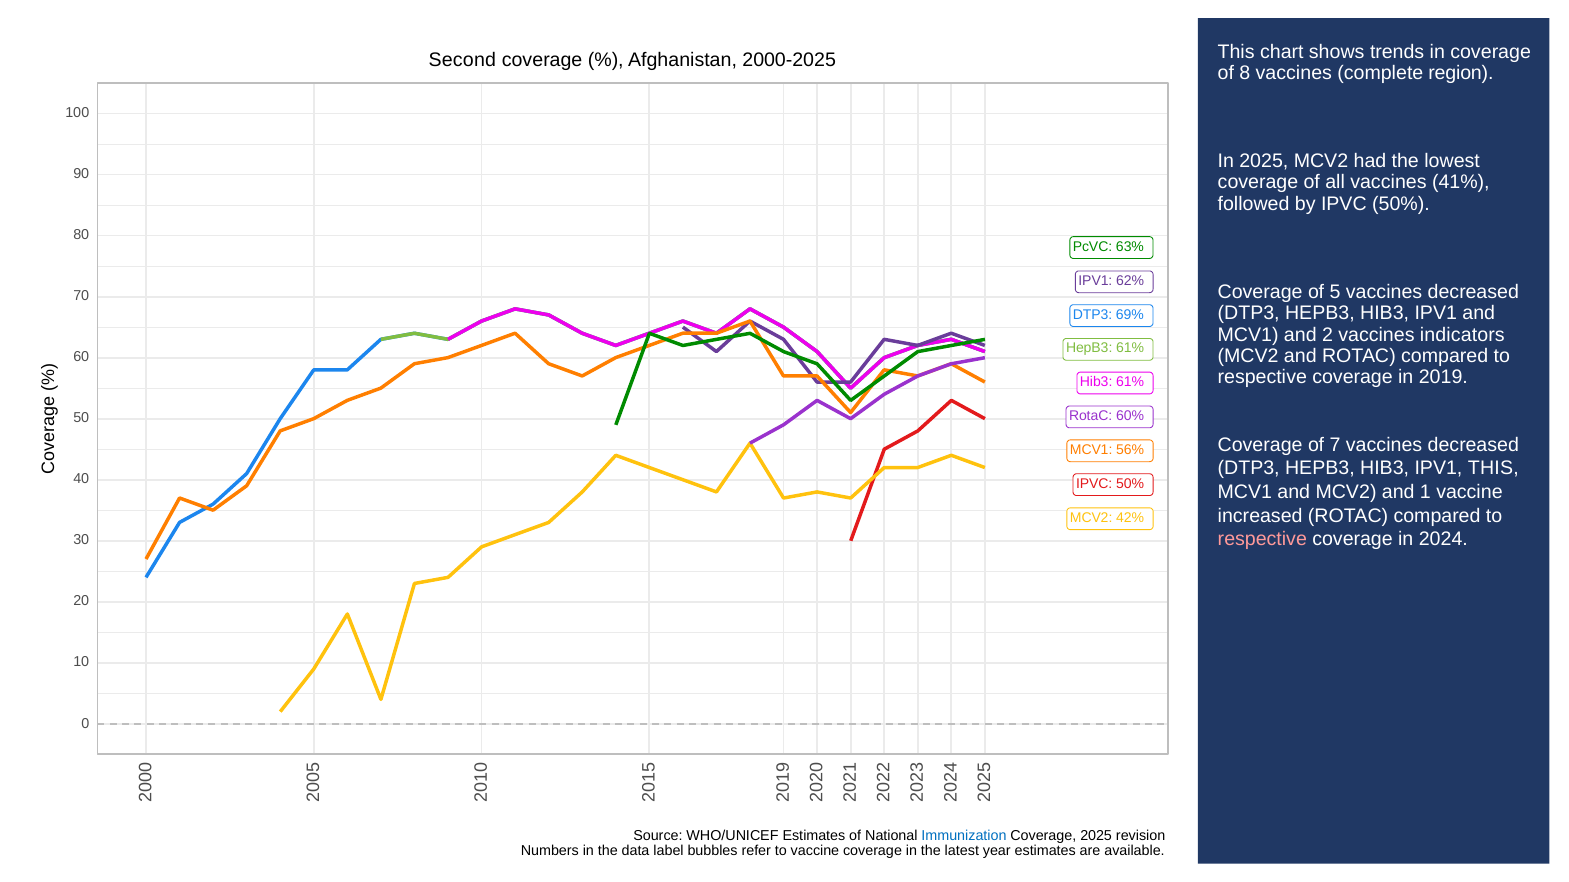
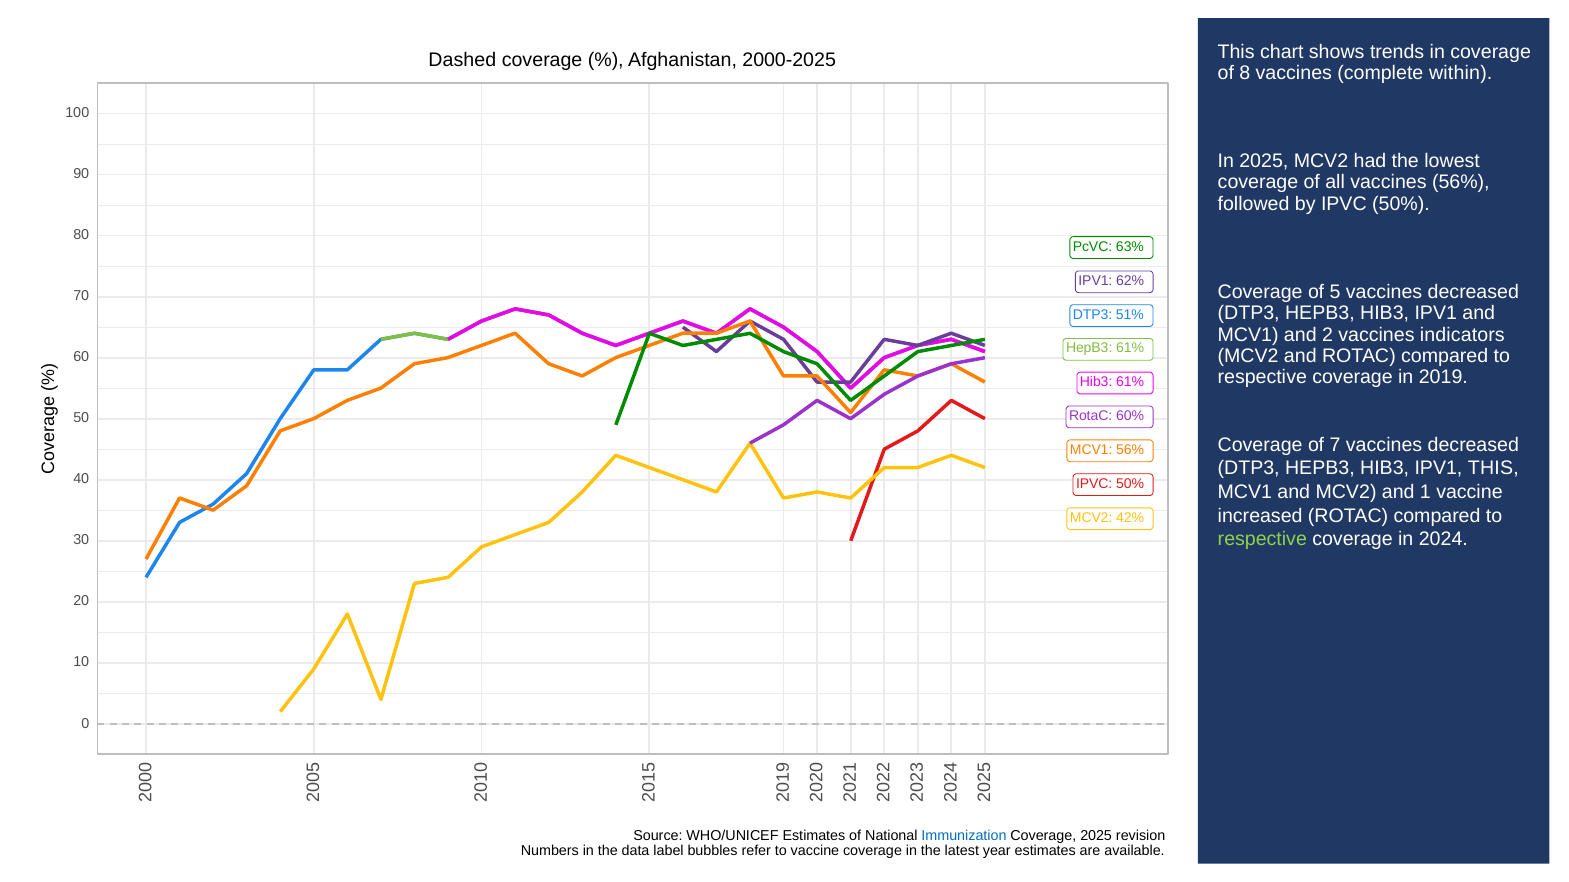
Second: Second -> Dashed (462, 60)
region: region -> within (1461, 73)
vaccines 41%: 41% -> 56% (1461, 183)
69%: 69% -> 51% (1130, 315)
respective colour: pink -> light green (1262, 539)
